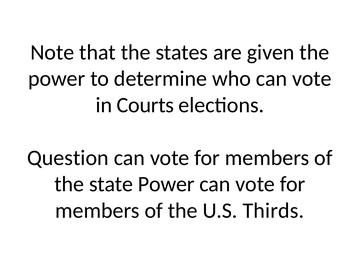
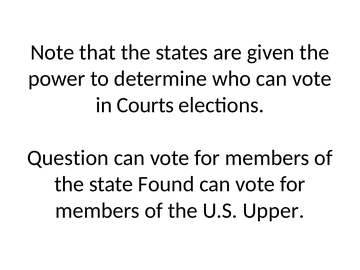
state Power: Power -> Found (166, 184)
Thirds: Thirds -> Upper (273, 211)
